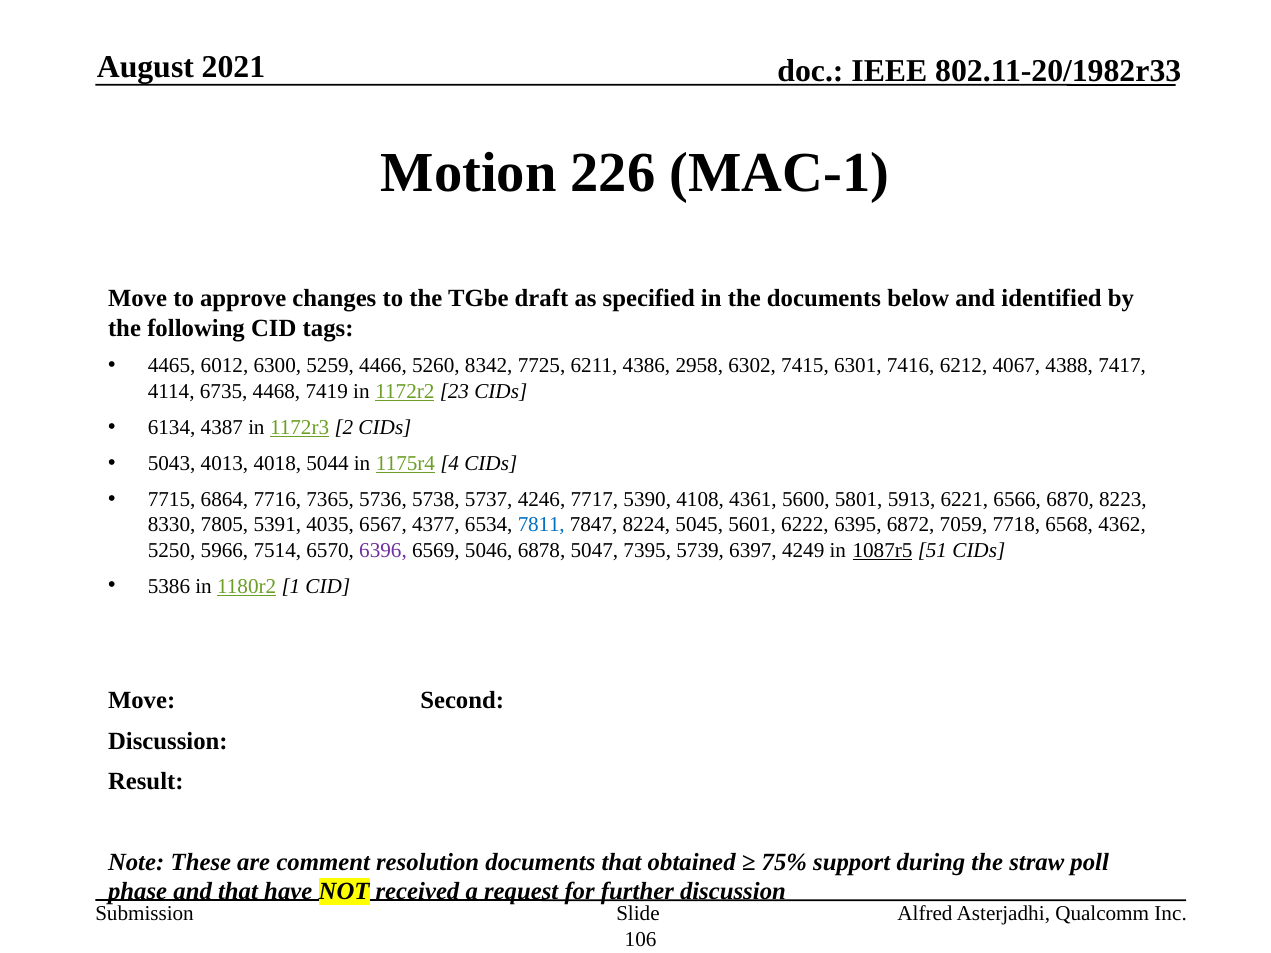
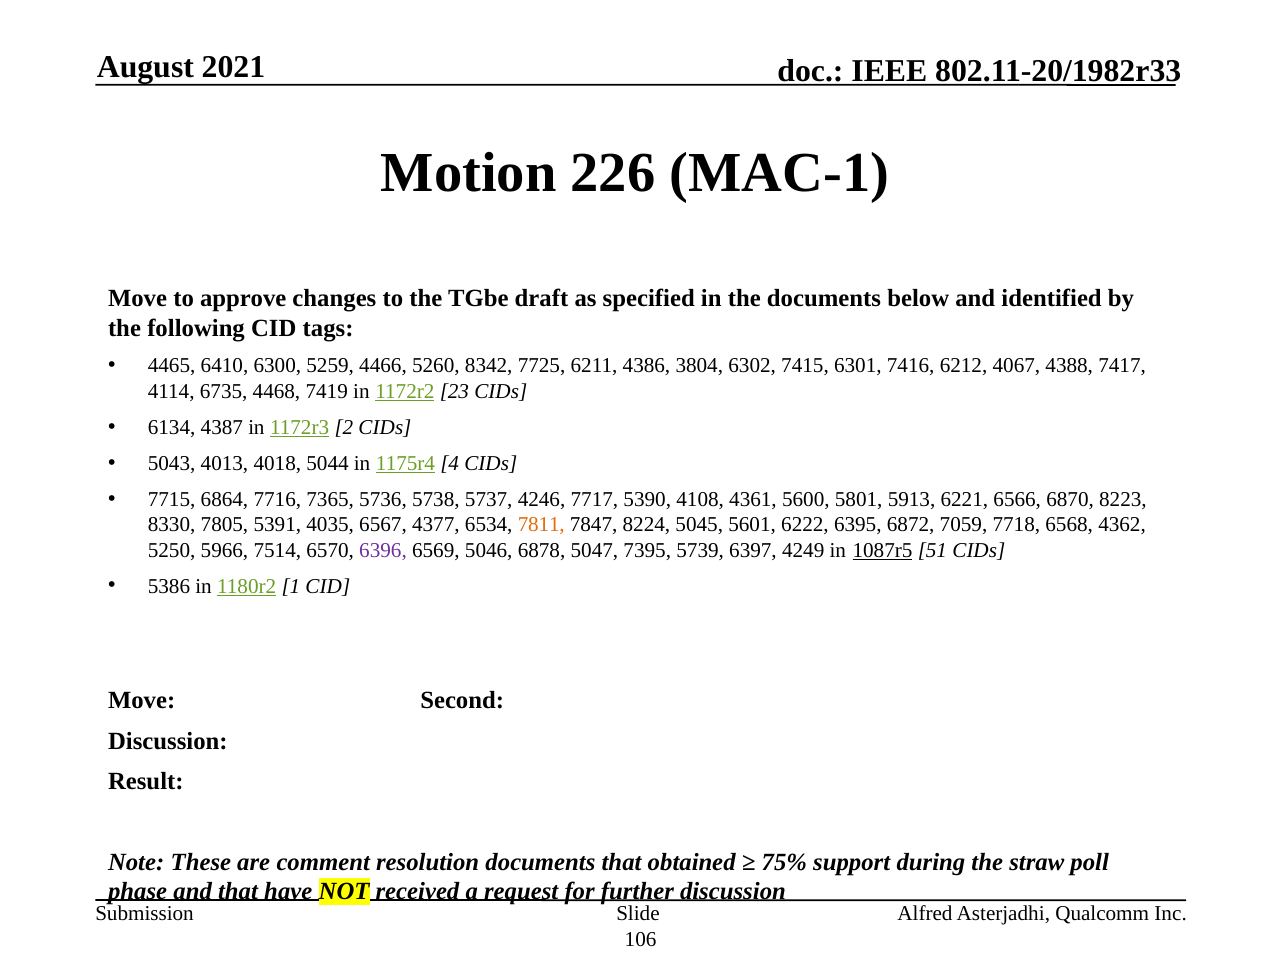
6012: 6012 -> 6410 (224, 366)
2958: 2958 -> 3804 (699, 366)
7811 colour: blue -> orange (541, 525)
